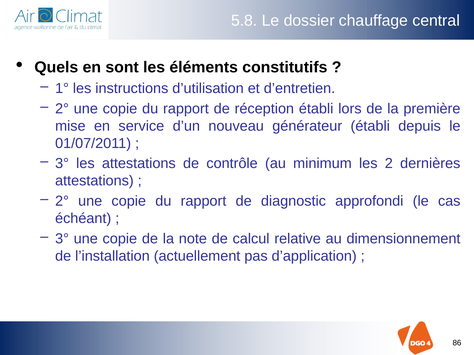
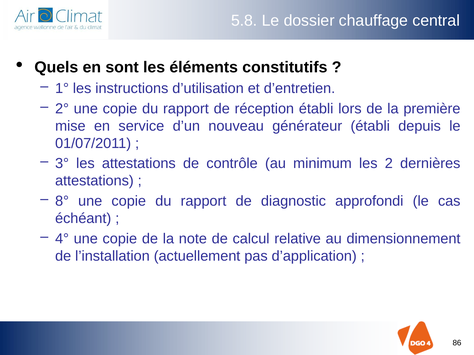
2°: 2° -> 8° (62, 201)
3°: 3° -> 4° (62, 239)
